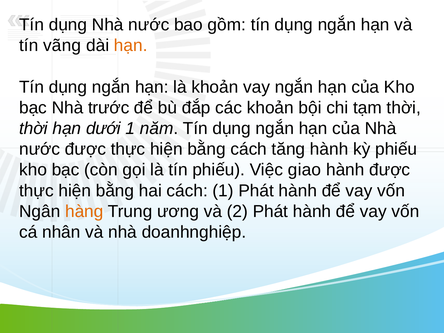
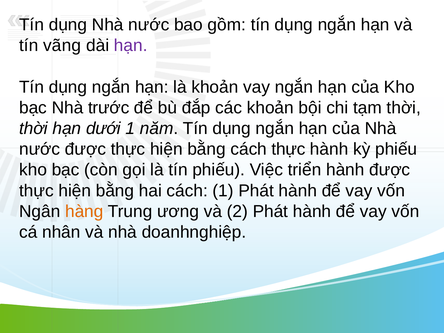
hạn colour: orange -> purple (131, 46)
cách tăng: tăng -> thực (289, 149)
giao: giao -> triển (305, 170)
